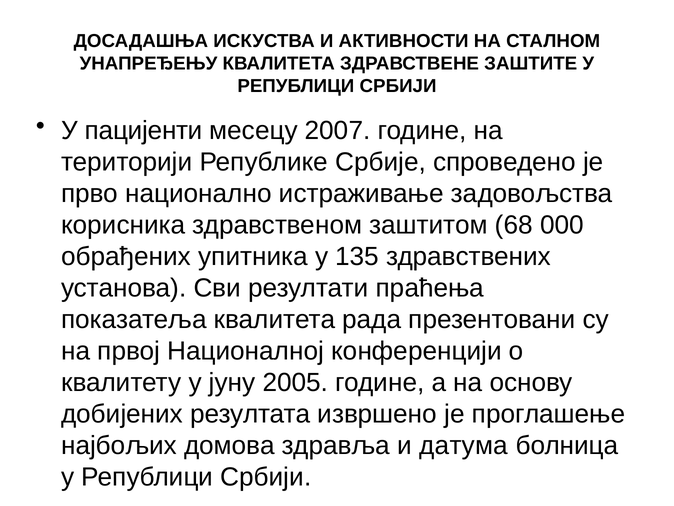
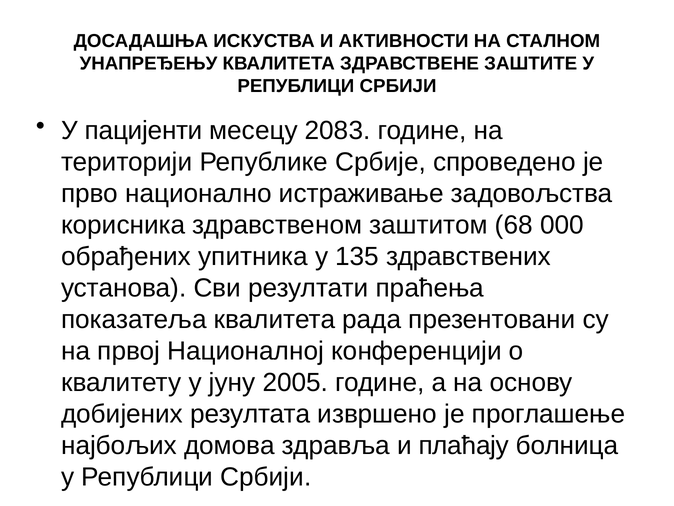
2007: 2007 -> 2083 (338, 130)
датума: датума -> плаћају (464, 445)
